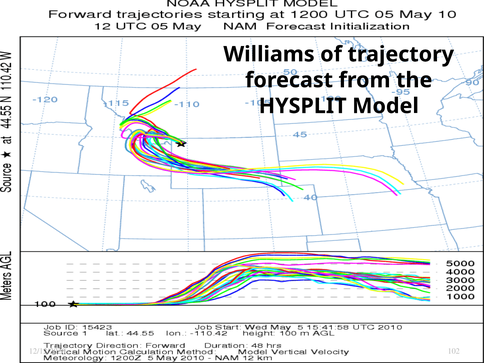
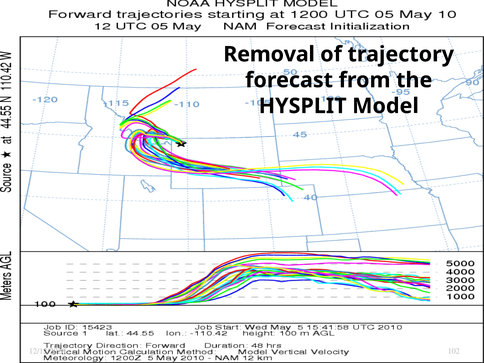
Williams: Williams -> Removal (269, 54)
